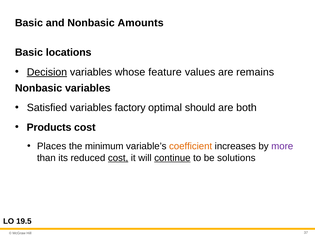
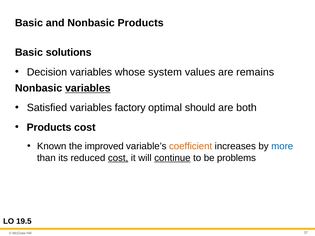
Nonbasic Amounts: Amounts -> Products (141, 23)
locations: locations -> solutions (69, 53)
Decision underline: present -> none (47, 72)
feature: feature -> system (165, 72)
variables underline: none -> present (88, 88)
Places: Places -> Known (52, 146)
minimum: minimum -> improved (104, 146)
more colour: purple -> blue (282, 146)
solutions: solutions -> problems (236, 158)
